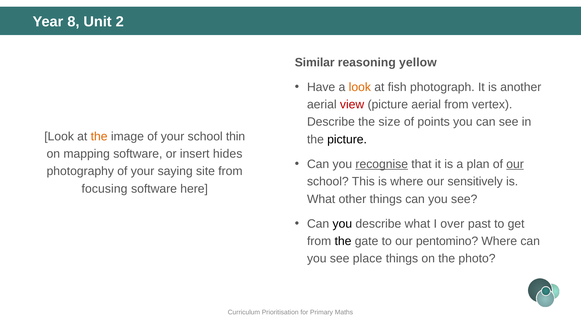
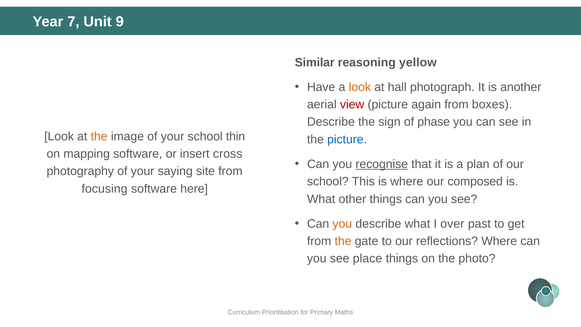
8: 8 -> 7 (73, 22)
2: 2 -> 9 (120, 22)
fish: fish -> hall (397, 87)
picture aerial: aerial -> again (426, 104)
vertex: vertex -> boxes (492, 104)
size: size -> sign (389, 122)
points: points -> phase (434, 122)
picture colour: black -> blue (347, 139)
hides: hides -> cross (228, 154)
our underline: present -> none (515, 164)
sensitively: sensitively -> composed (475, 181)
you colour: black -> orange (342, 224)
the colour: black -> orange (343, 241)
pentomino: pentomino -> reflections (447, 241)
